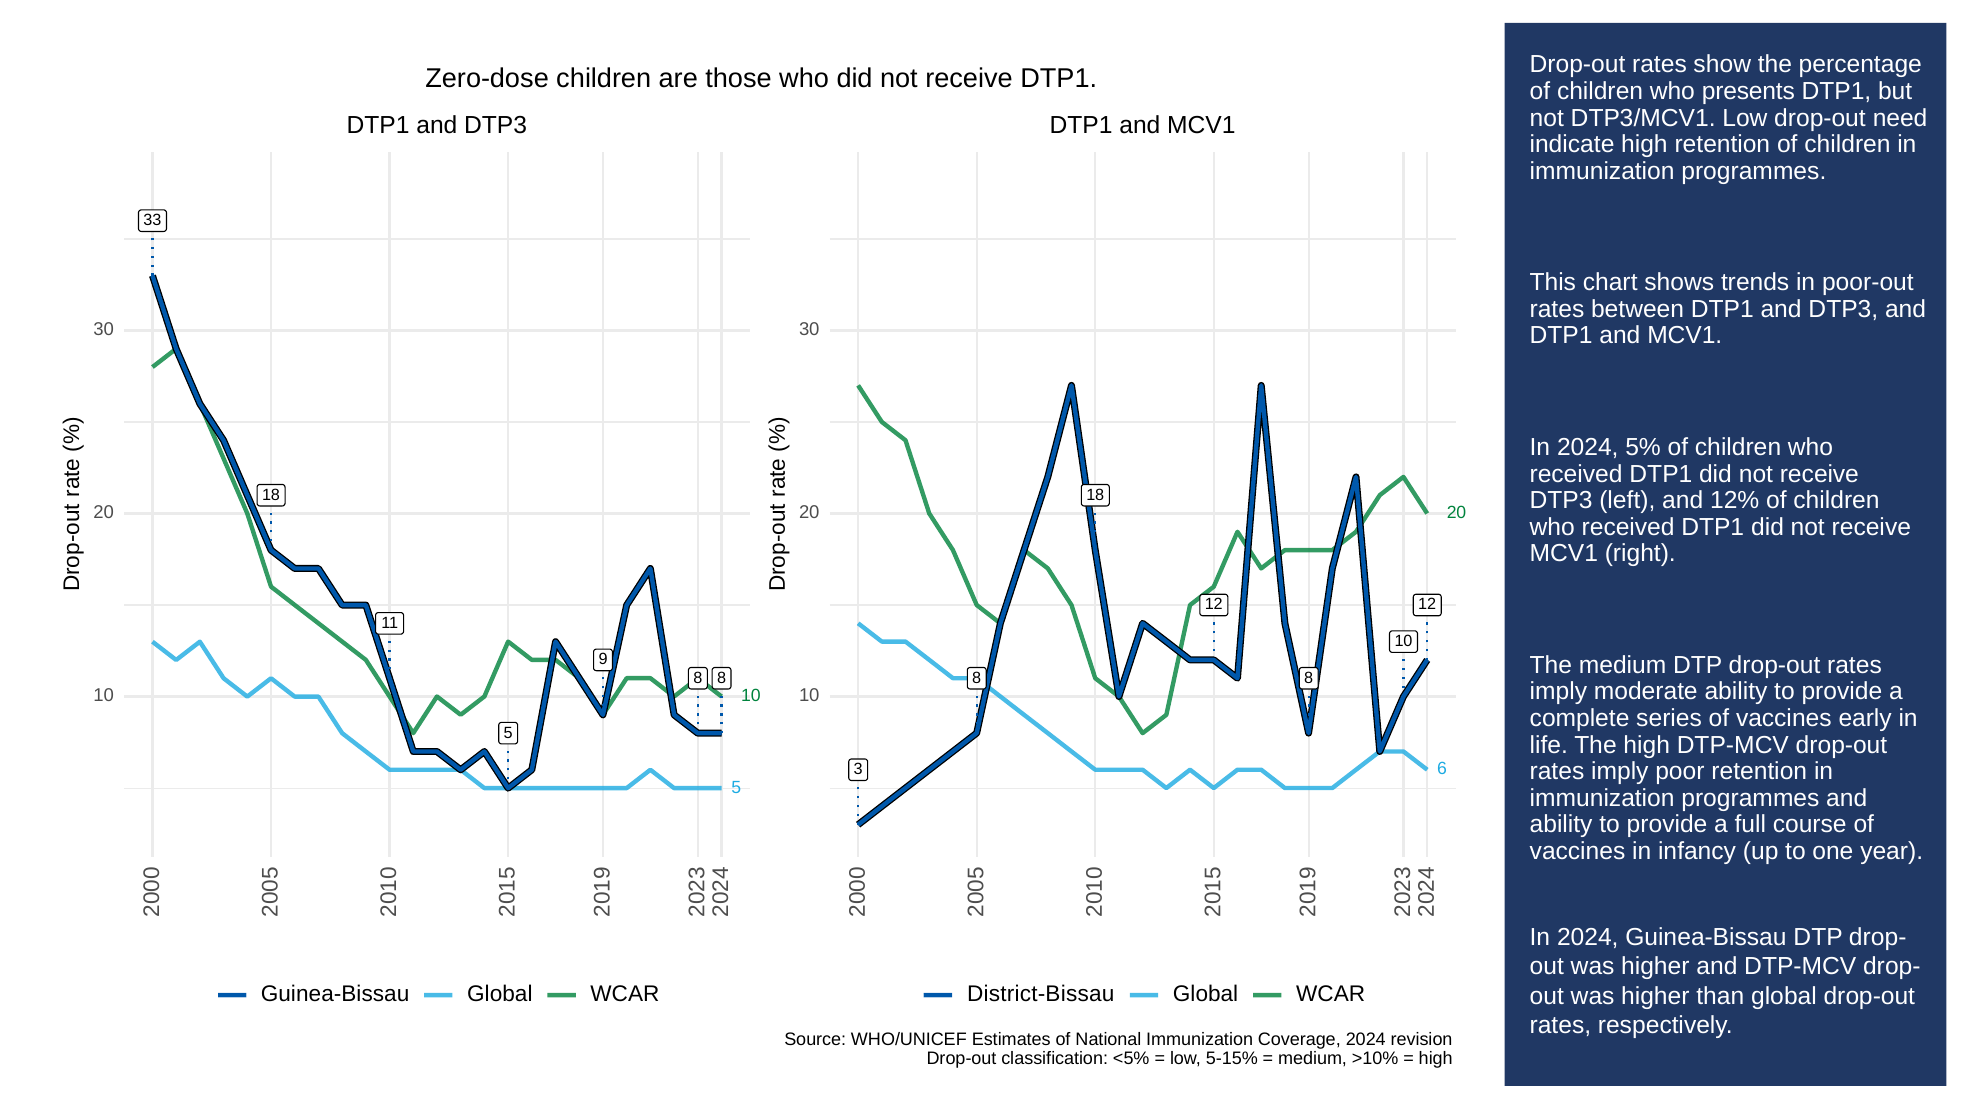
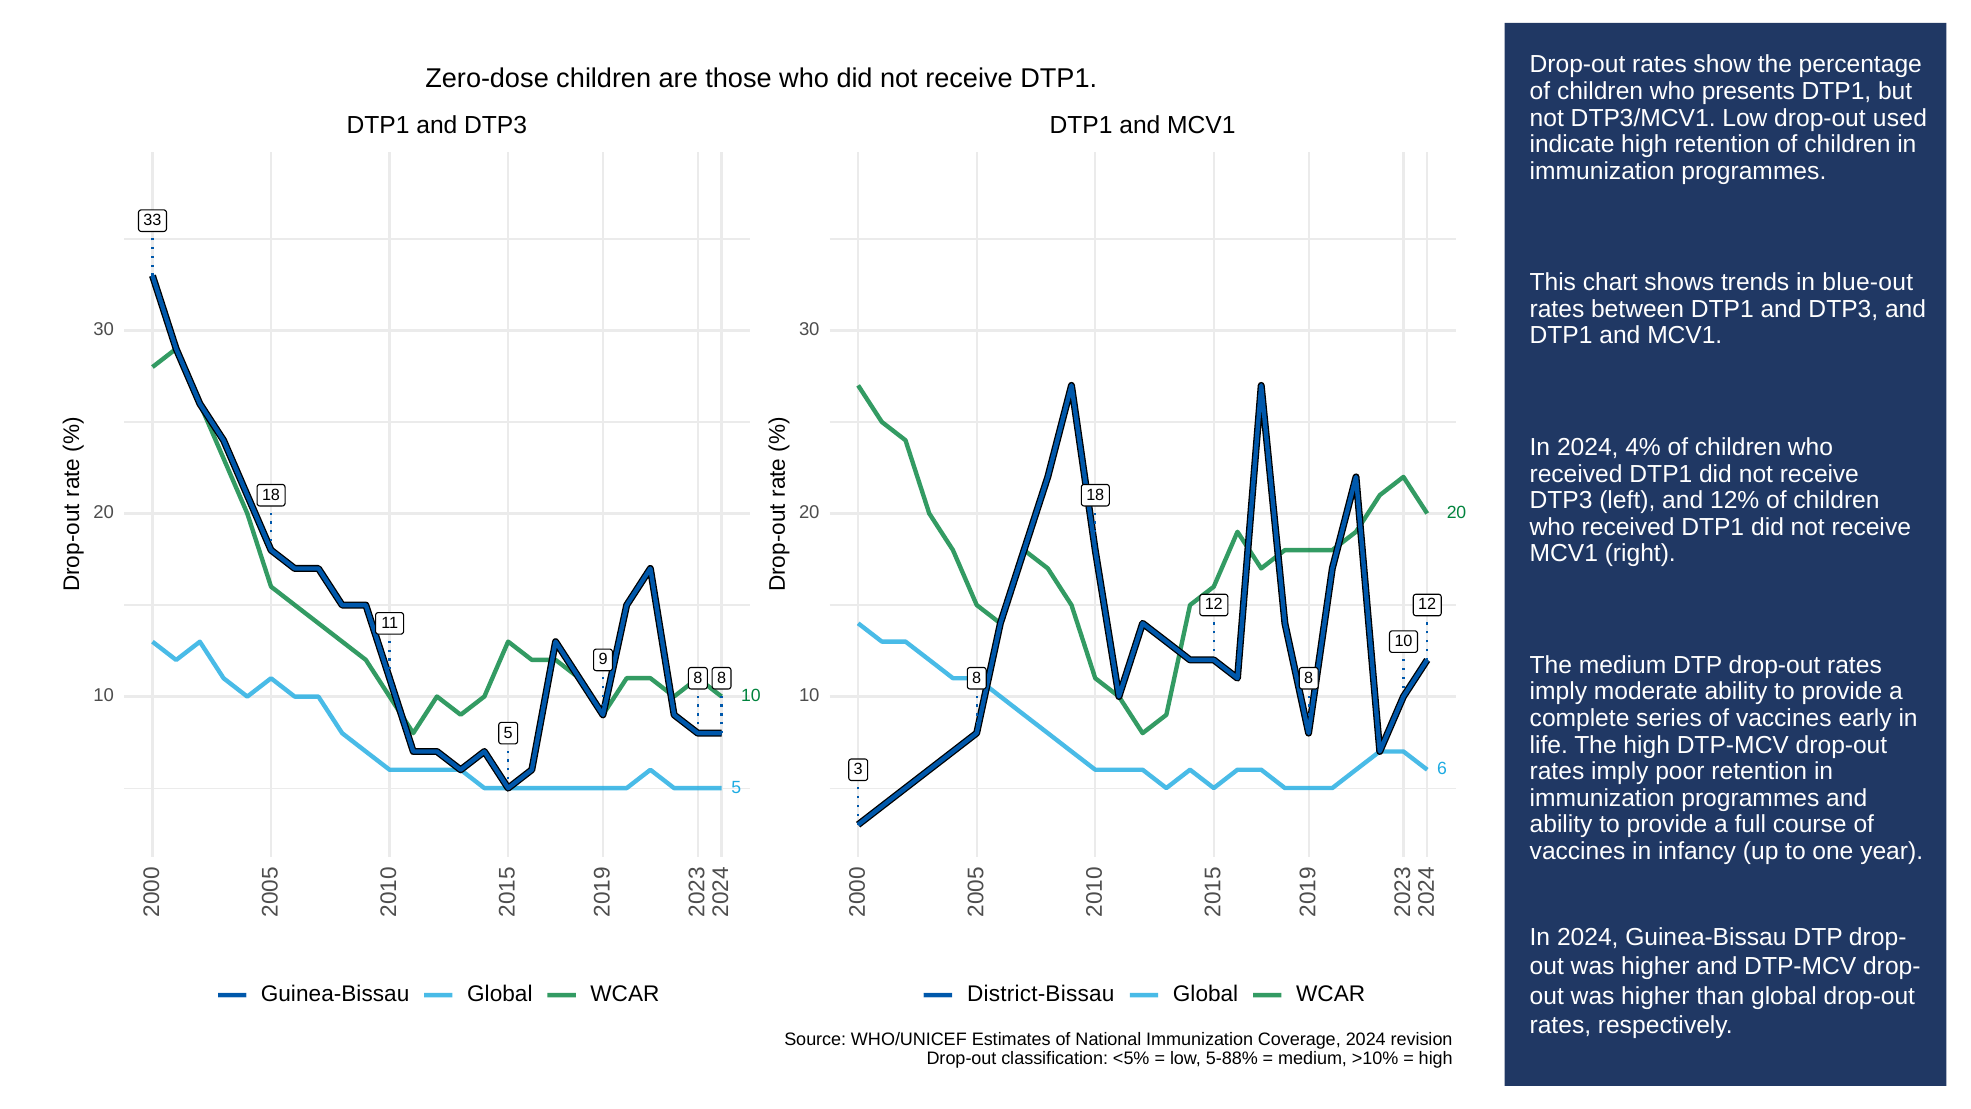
need: need -> used (1900, 118)
poor-out: poor-out -> blue-out (1868, 283)
5%: 5% -> 4% (1643, 447)
5-15%: 5-15% -> 5-88% (1232, 1059)
